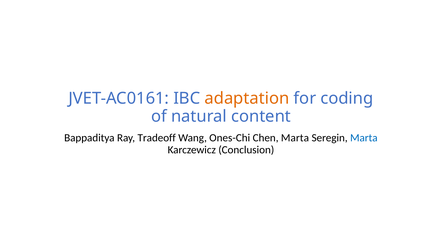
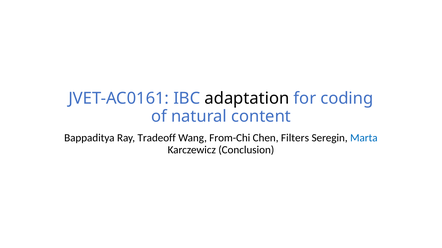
adaptation colour: orange -> black (247, 99)
Ones-Chi: Ones-Chi -> From-Chi (230, 138)
Chen Marta: Marta -> Filters (295, 138)
